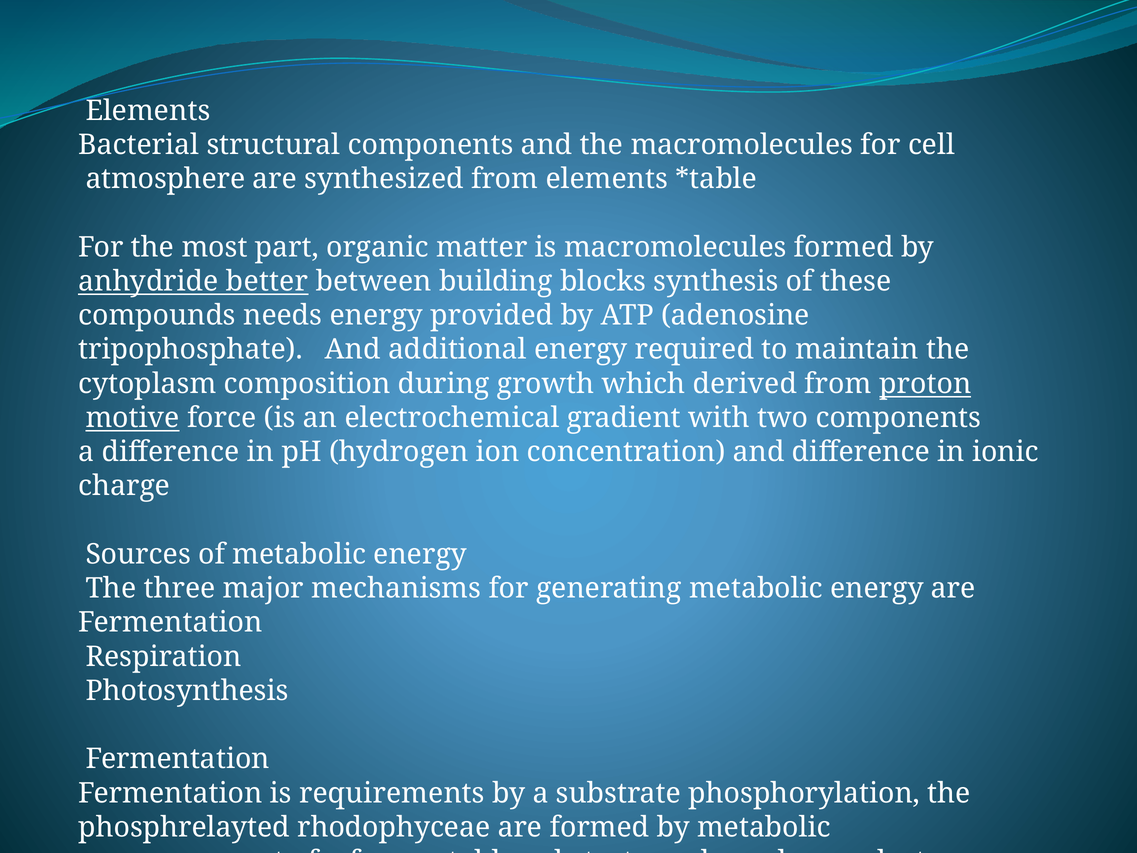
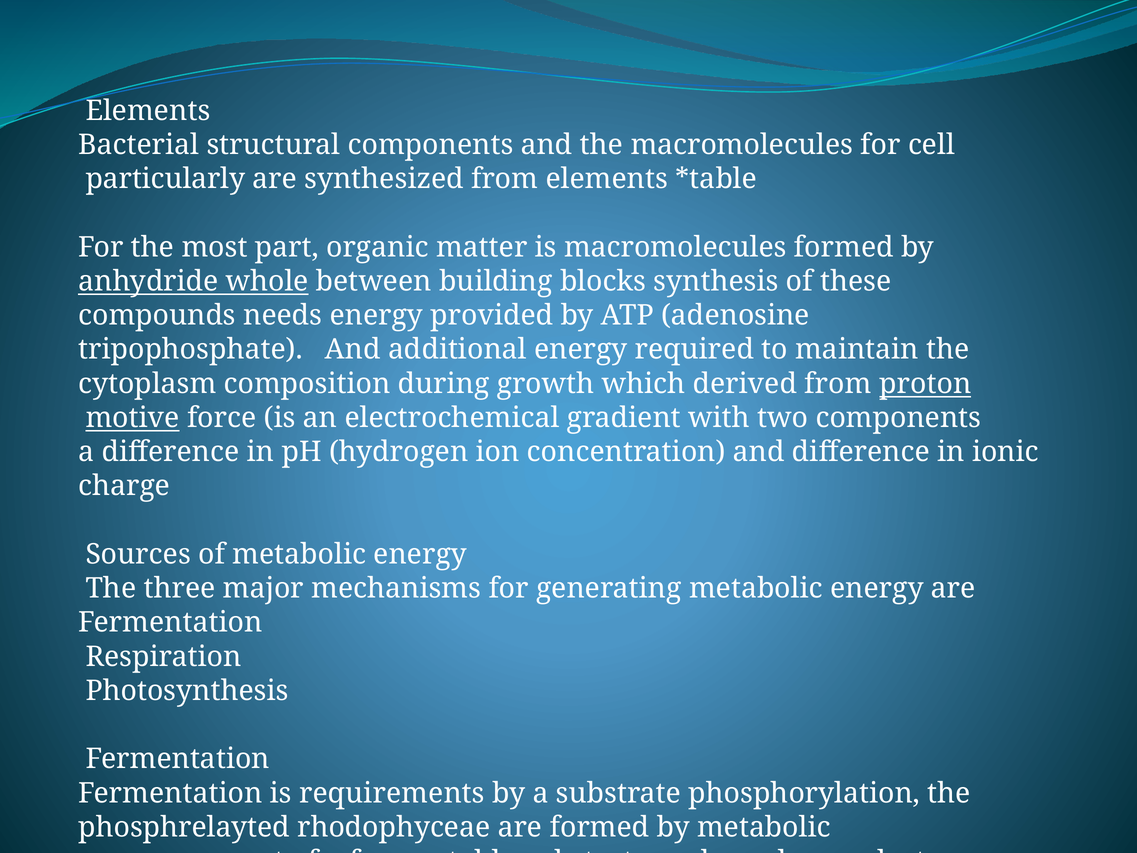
atmosphere: atmosphere -> particularly (165, 179)
better: better -> whole (267, 281)
